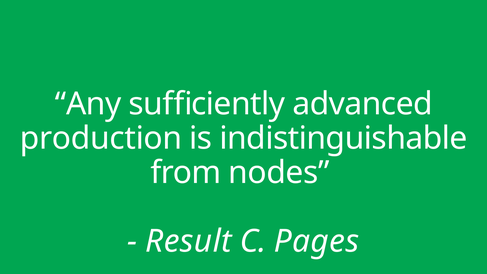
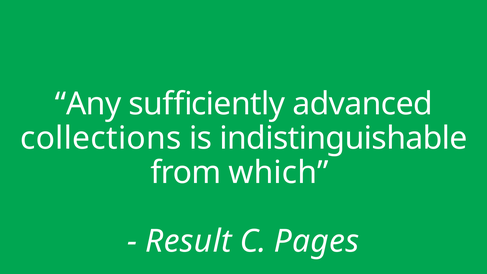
production: production -> collections (101, 138)
nodes: nodes -> which (279, 173)
